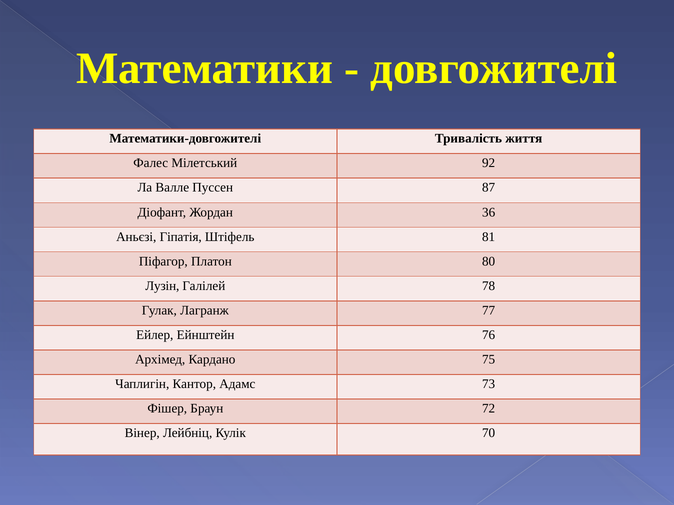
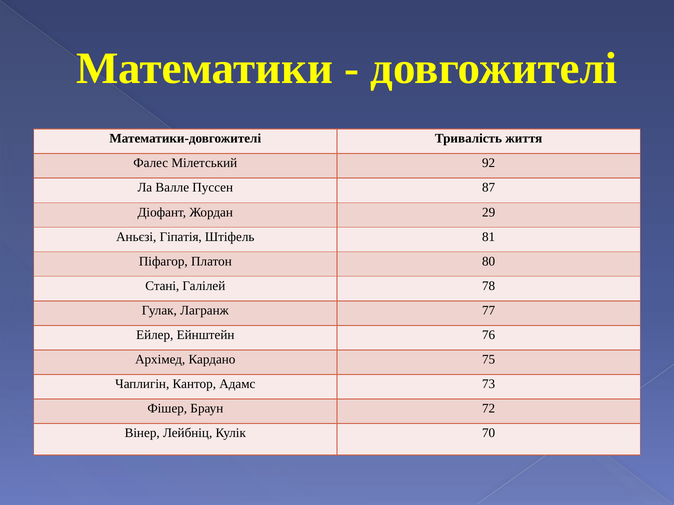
36: 36 -> 29 (489, 212)
Лузін: Лузін -> Стані (162, 286)
